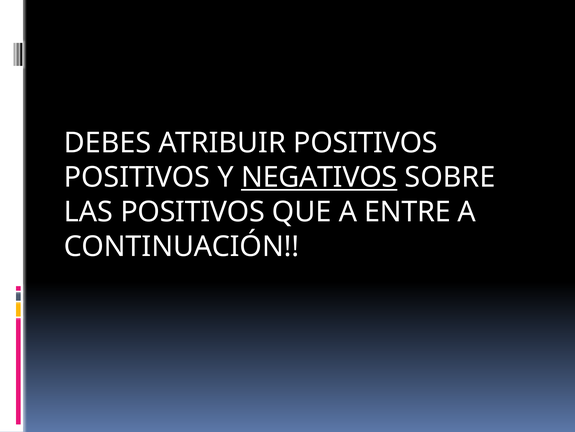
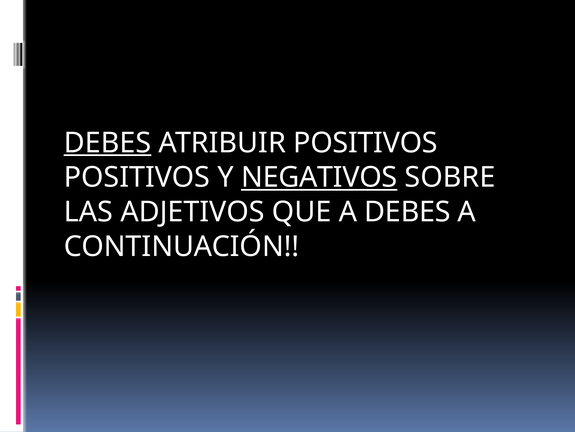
DEBES underline: none -> present (108, 143)
LAS POSITIVOS: POSITIVOS -> ADJETIVOS (192, 212)
A ENTRE: ENTRE -> DEBES (407, 212)
